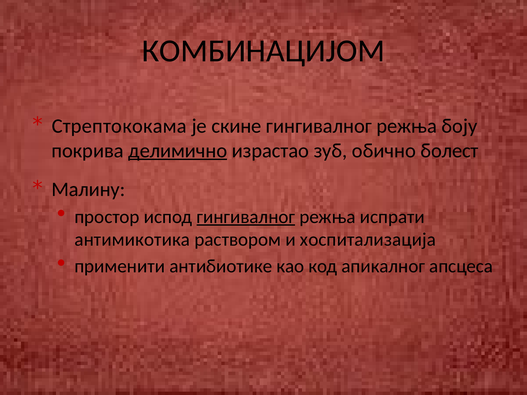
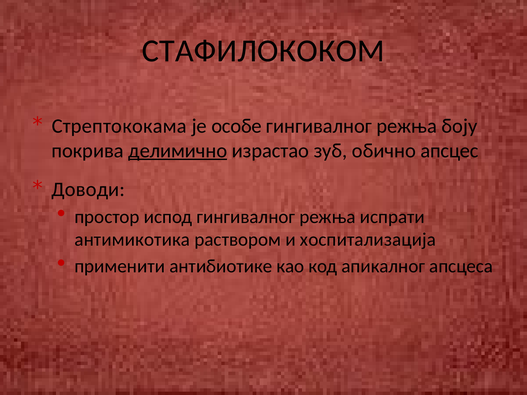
КОМБИНАЦИЈОМ: КОМБИНАЦИЈОМ -> СТАФИЛОКОКОМ (263, 51)
скине: скине -> особе (237, 126)
болест: болест -> апсцес (450, 151)
Малину: Малину -> Доводи (88, 190)
гингивалног underline: present -> none (246, 217)
